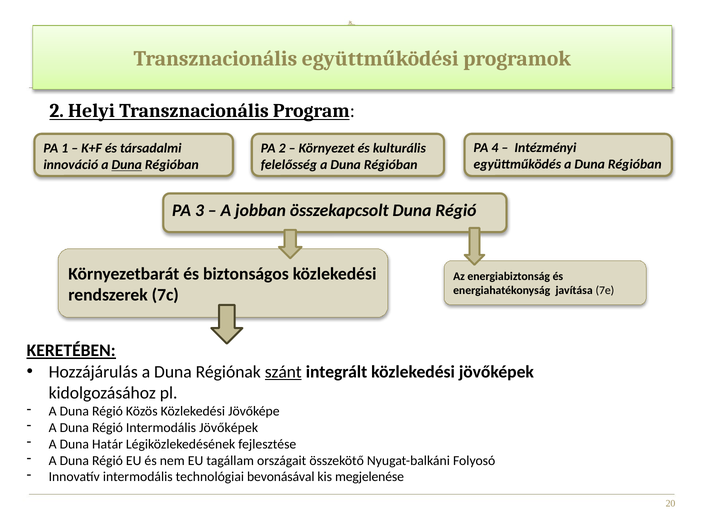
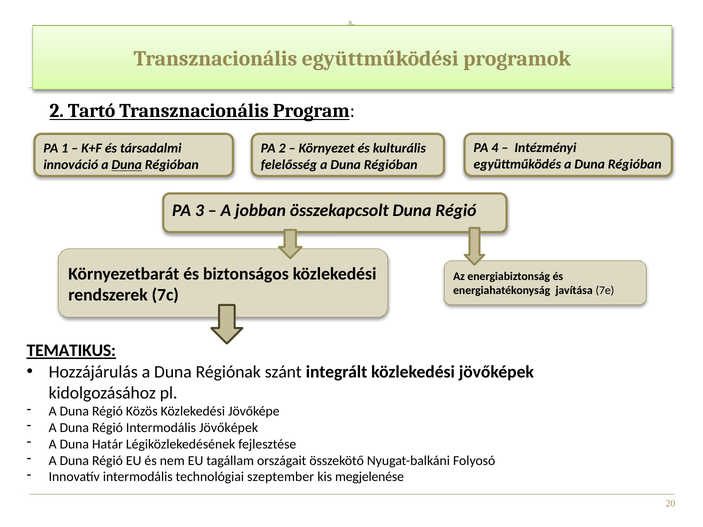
Helyi: Helyi -> Tartó (92, 111)
KERETÉBEN: KERETÉBEN -> TEMATIKUS (71, 351)
szánt underline: present -> none (283, 372)
bevonásával: bevonásával -> szeptember (281, 477)
